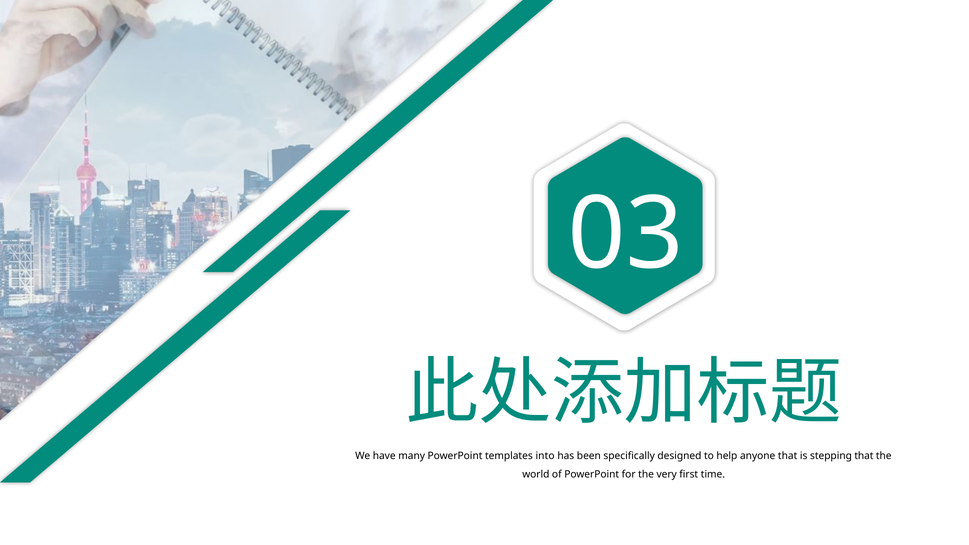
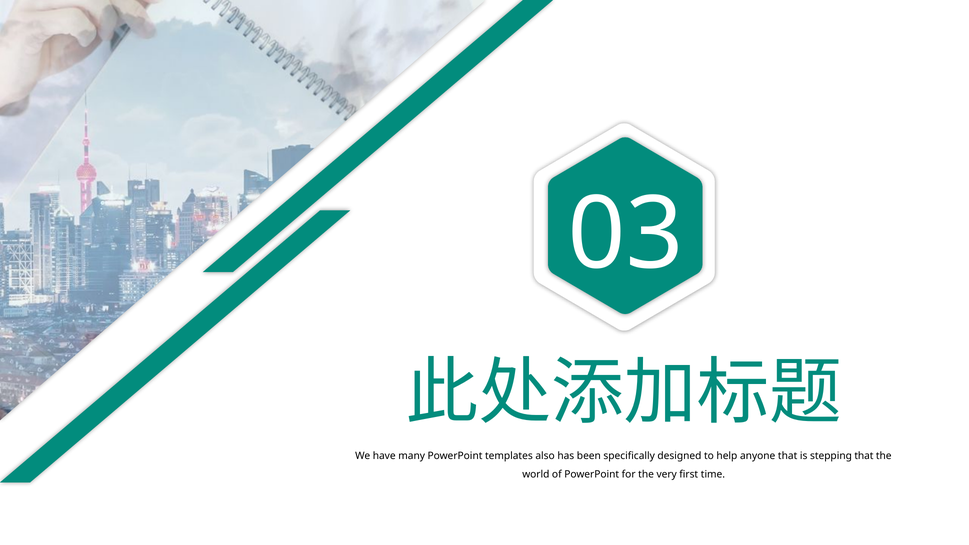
into: into -> also (545, 456)
